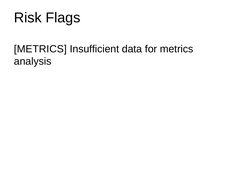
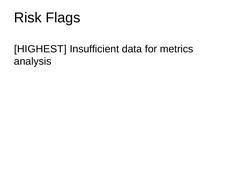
METRICS: METRICS -> HIGHEST (40, 49)
